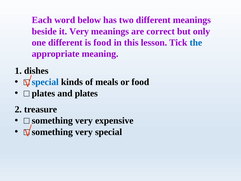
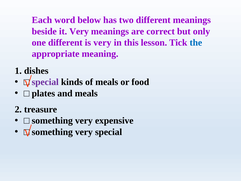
is food: food -> very (102, 43)
special colour: blue -> purple (45, 82)
and plates: plates -> meals (86, 93)
